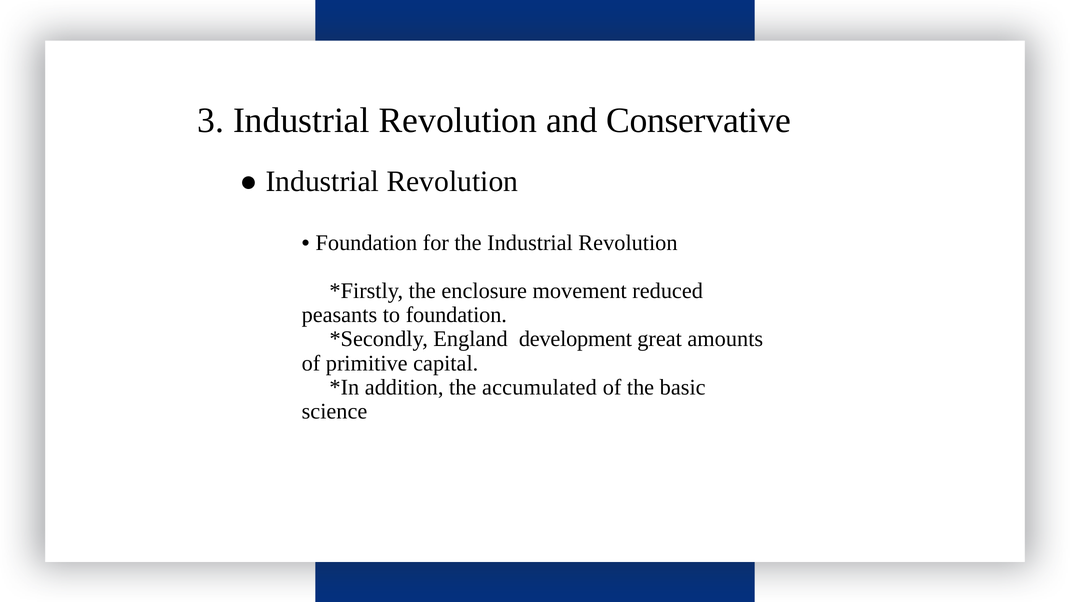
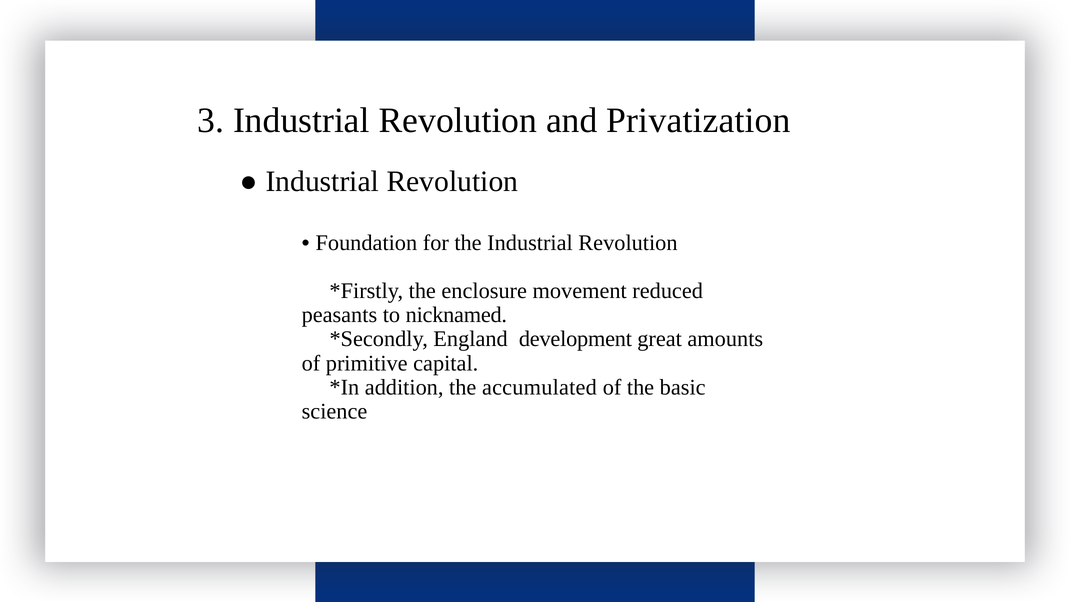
Conservative: Conservative -> Privatization (698, 121)
to foundation: foundation -> nicknamed (456, 315)
